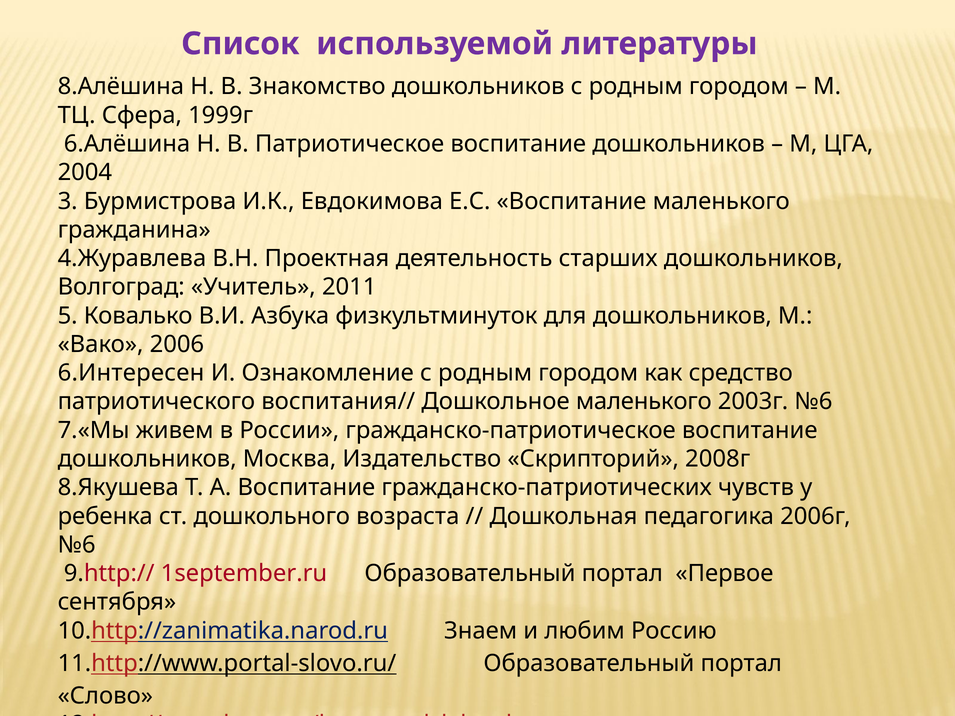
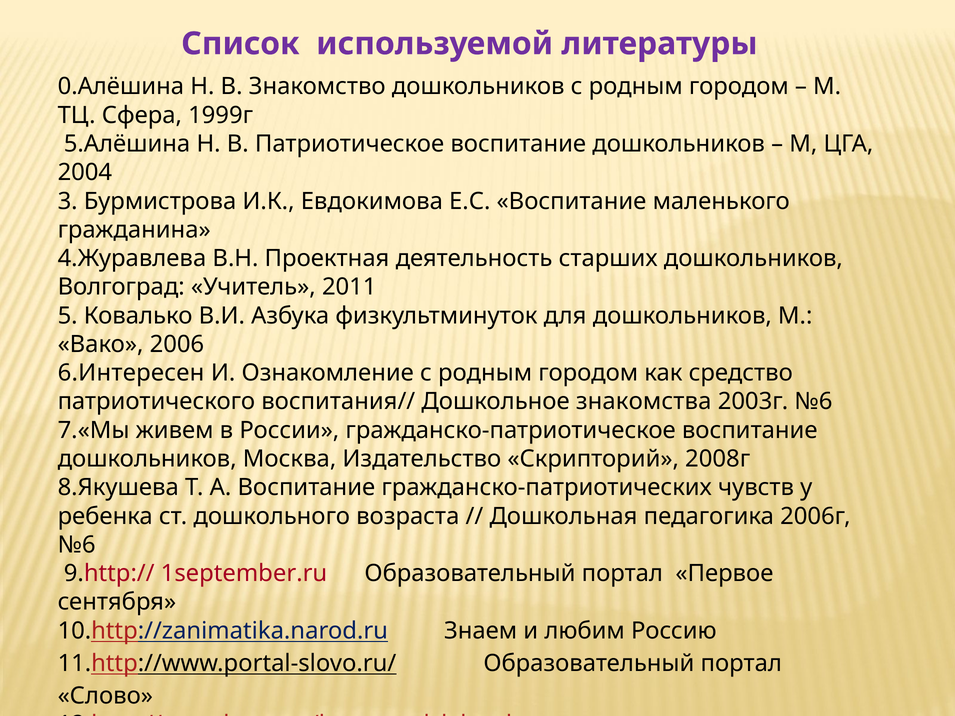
8.Алёшина: 8.Алёшина -> 0.Алёшина (121, 87)
6.Алёшина: 6.Алёшина -> 5.Алёшина (127, 144)
Дошкольное маленького: маленького -> знакомства (644, 402)
